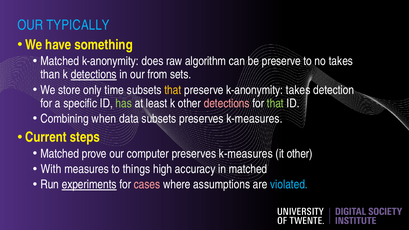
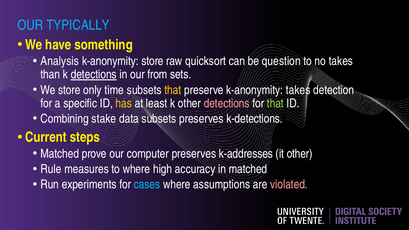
Matched: Matched -> Analysis (60, 61)
k-anonymity does: does -> store (153, 61)
algorithm: algorithm -> quicksort (206, 61)
be preserve: preserve -> question (281, 61)
has colour: light green -> yellow (124, 103)
when: when -> stake (104, 119)
subsets preserves k-measures: k-measures -> k-detections (255, 119)
k-measures: k-measures -> k-addresses (246, 154)
With: With -> Rule (51, 169)
to things: things -> where (136, 169)
experiments underline: present -> none (89, 185)
cases colour: pink -> light blue (147, 185)
violated colour: light blue -> pink (289, 185)
